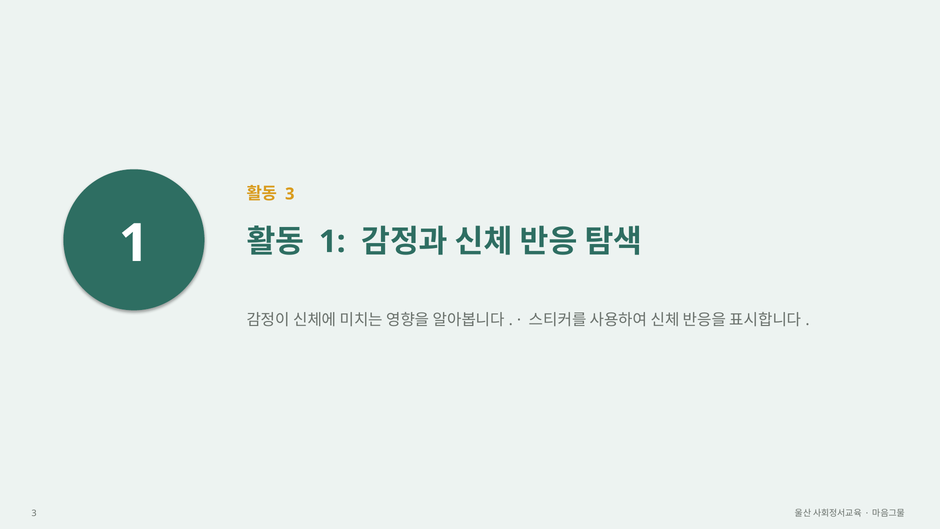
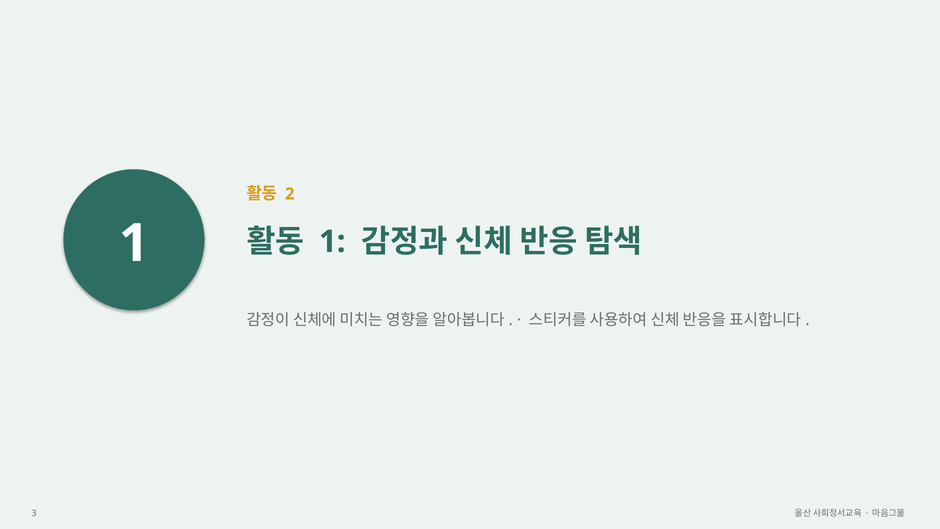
3: 3 -> 2 (290, 194)
